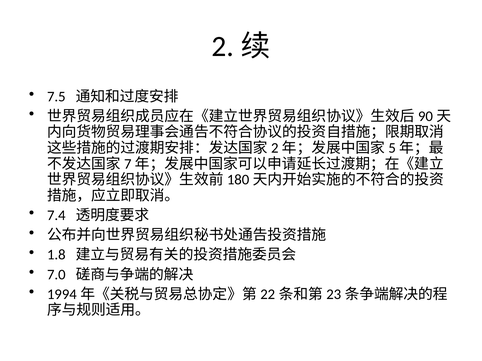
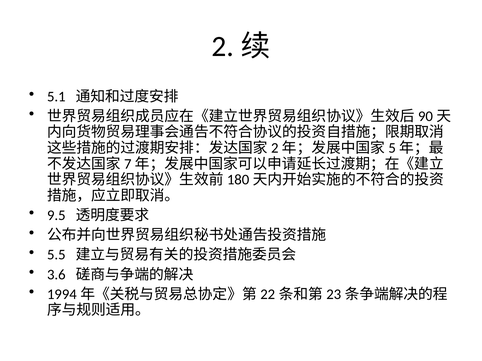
7.5: 7.5 -> 5.1 (56, 97)
7.4: 7.4 -> 9.5 (56, 216)
1.8: 1.8 -> 5.5 (56, 255)
7.0: 7.0 -> 3.6 (56, 275)
